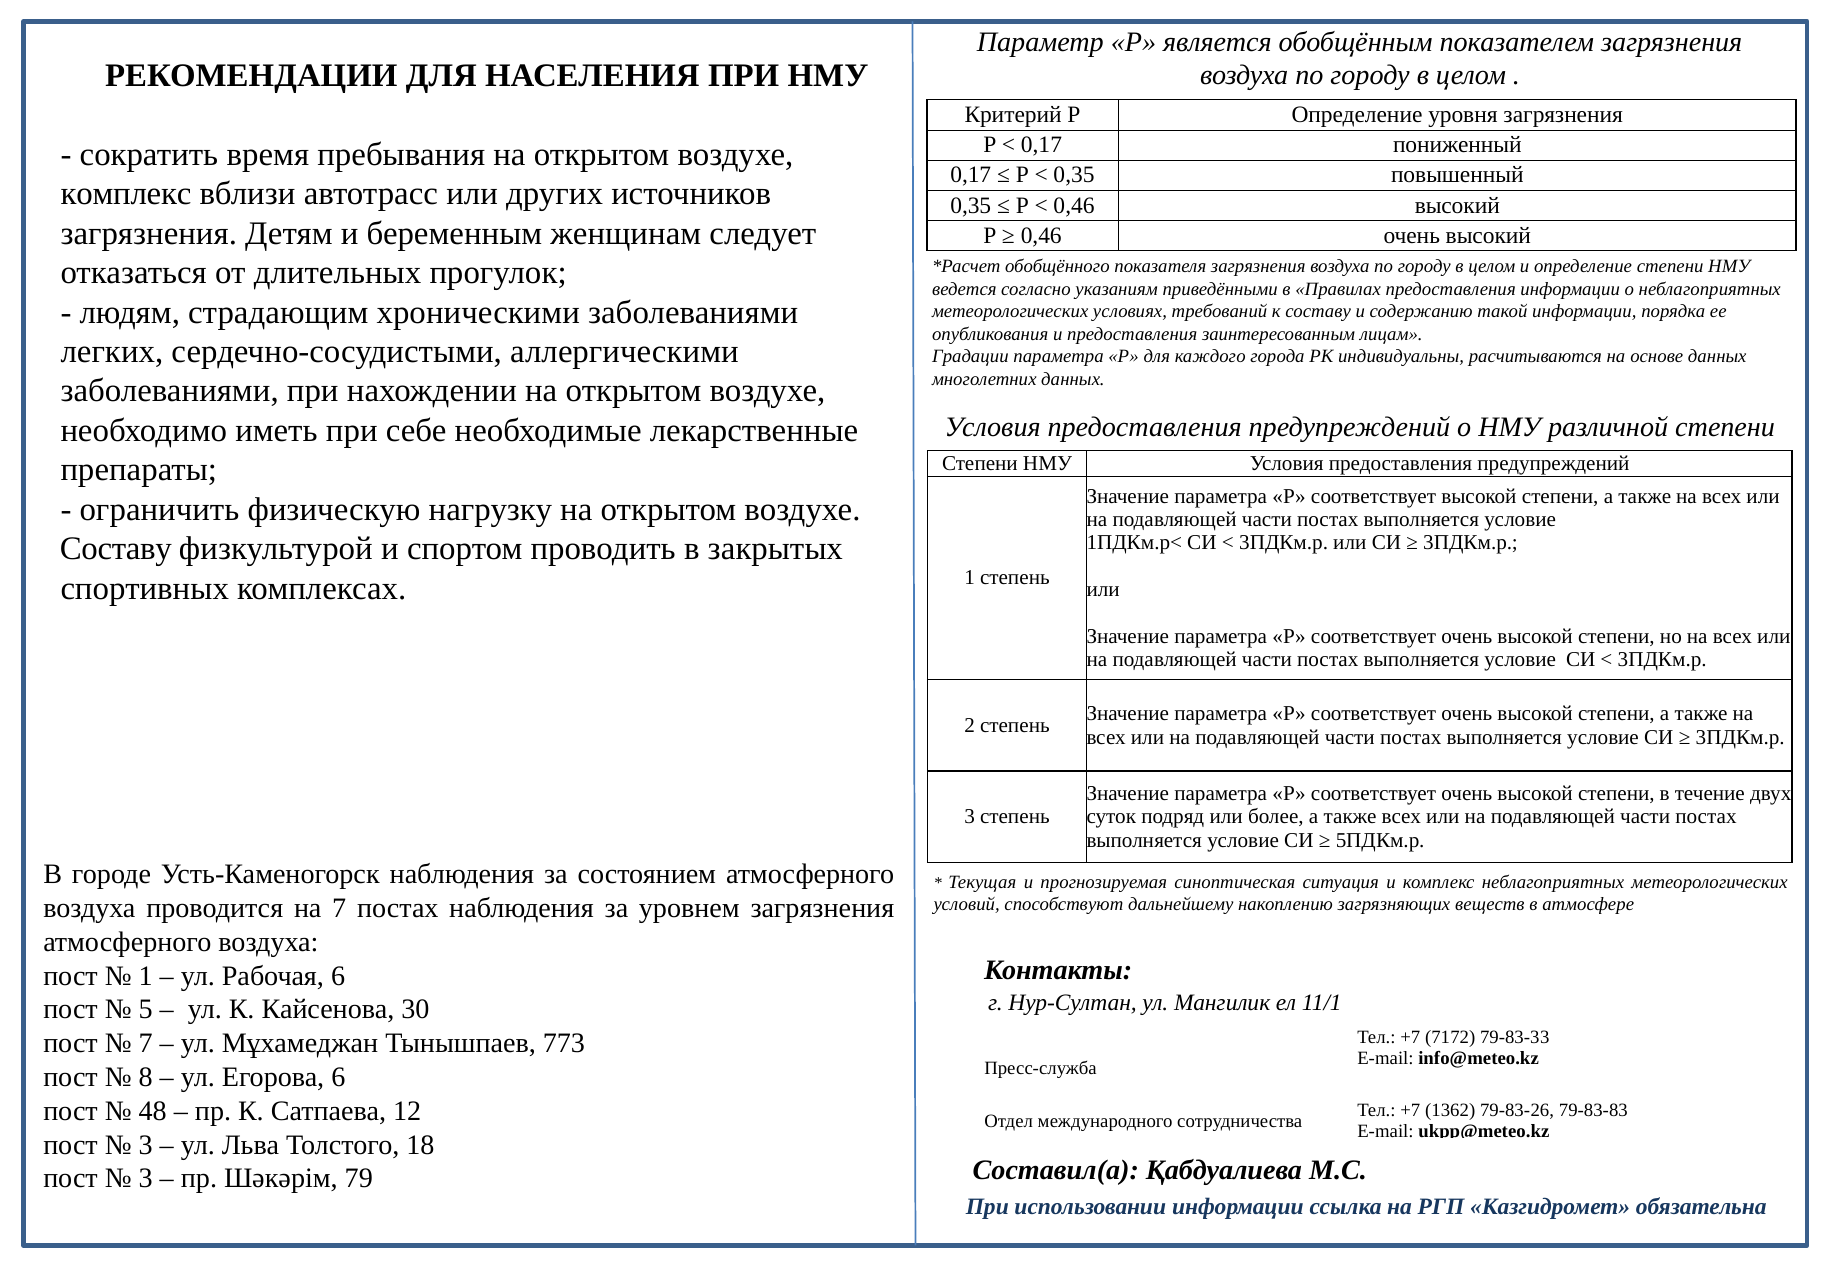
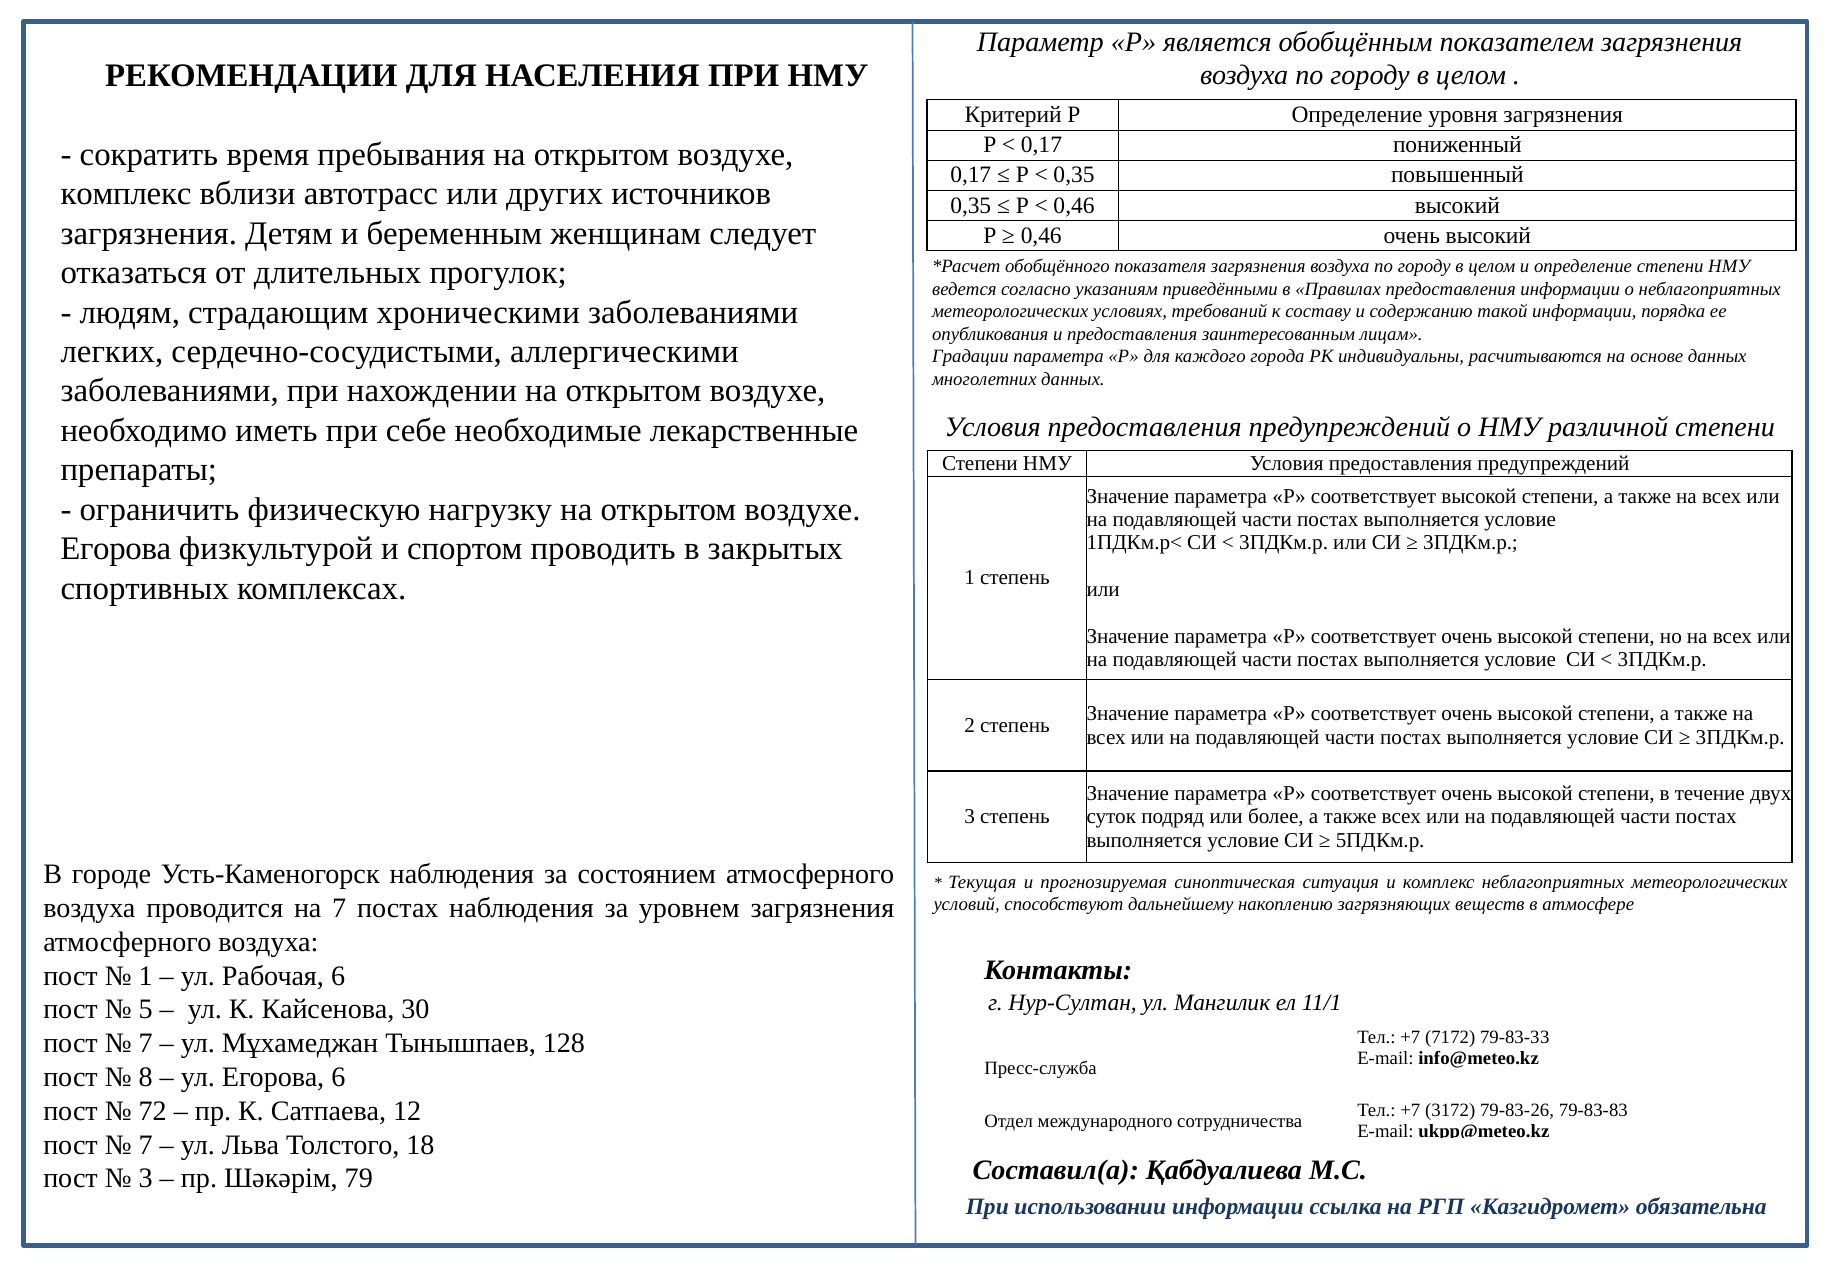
Составу: Составу -> Егорова (116, 549)
773: 773 -> 128 (564, 1044)
48: 48 -> 72 (153, 1112)
1362: 1362 -> 3172 (1450, 1111)
3: 3 -> 7 (146, 1145)
